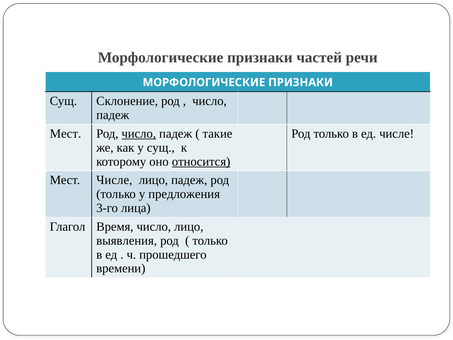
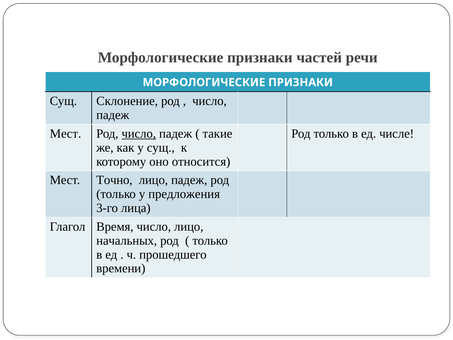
относится underline: present -> none (201, 161)
Мест Числе: Числе -> Точно (114, 180)
выявления: выявления -> начальных (127, 240)
